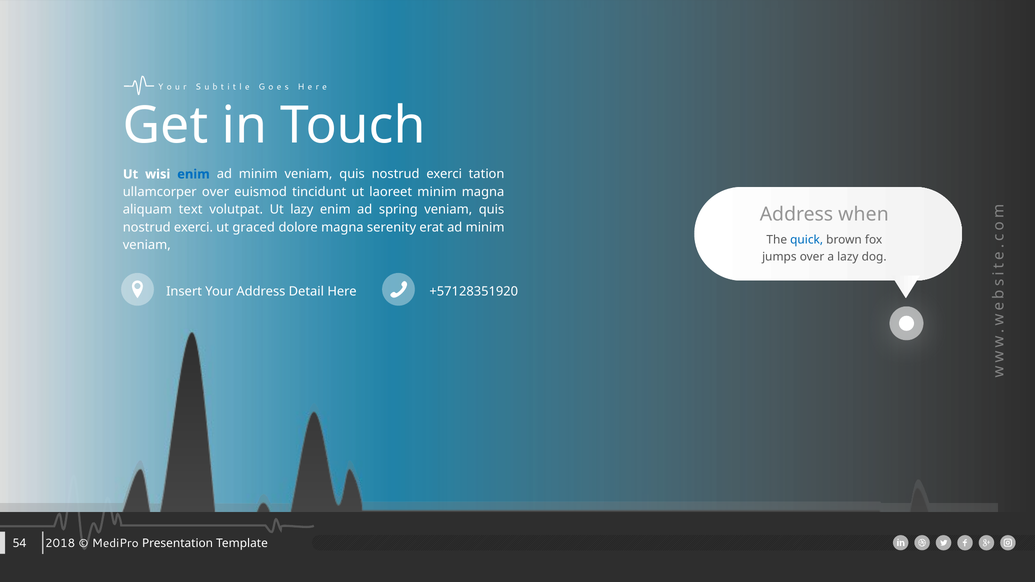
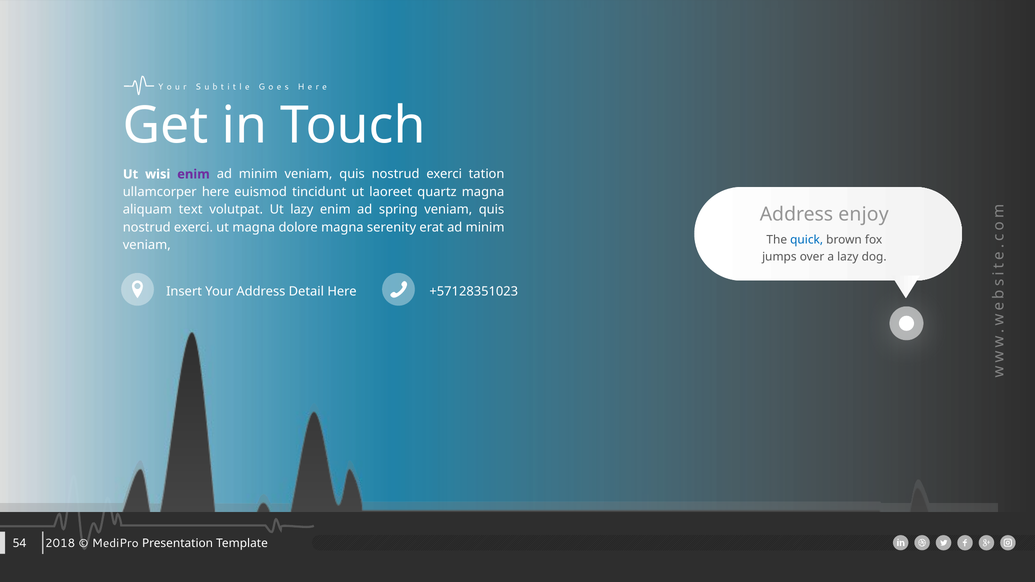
enim colour: blue -> purple (193, 174)
ullamcorper over: over -> here (216, 192)
laoreet minim: minim -> quartz (437, 192)
when: when -> enjoy (863, 214)
ut graced: graced -> magna (254, 227)
+57128351920: +57128351920 -> +57128351023 (474, 292)
